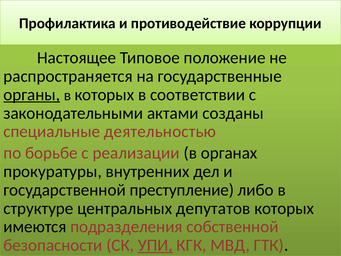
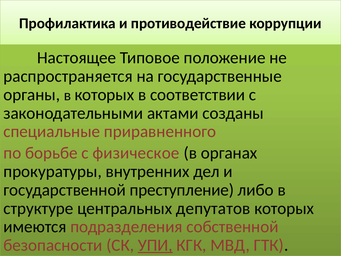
органы underline: present -> none (32, 95)
деятельностью: деятельностью -> приравненного (160, 131)
реализации: реализации -> физическое (136, 153)
